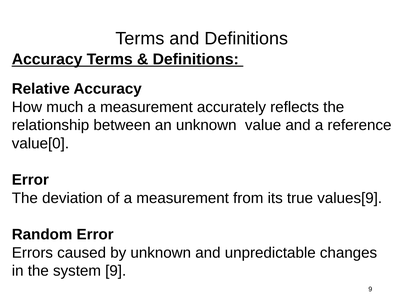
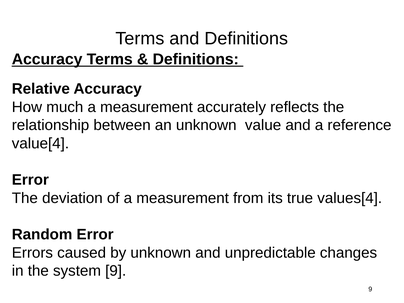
value[0: value[0 -> value[4 (40, 144)
values[9: values[9 -> values[4 (350, 198)
